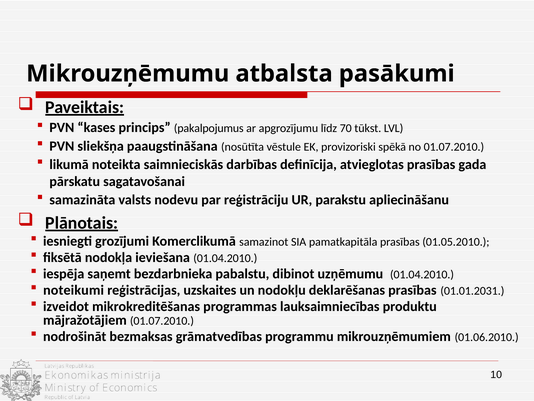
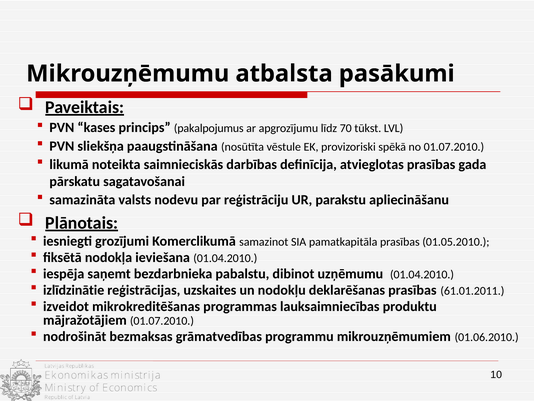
noteikumi: noteikumi -> izlīdzinātie (74, 290)
01.01.2031: 01.01.2031 -> 61.01.2011 (472, 291)
